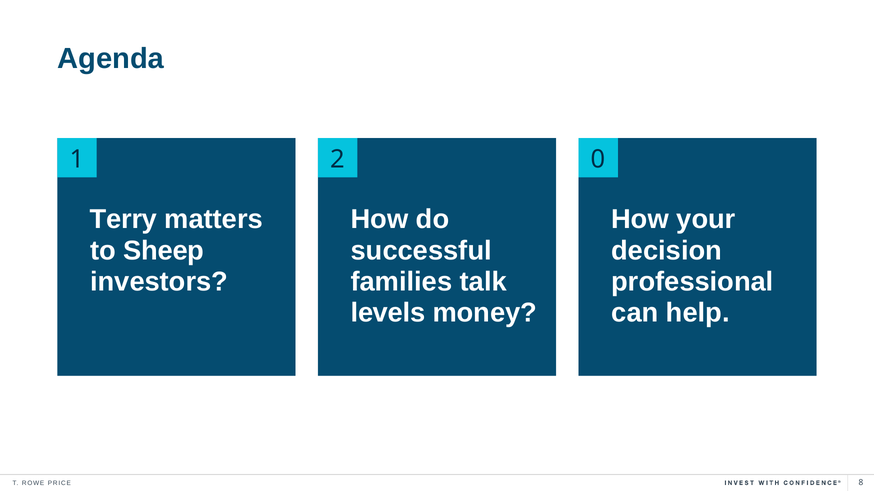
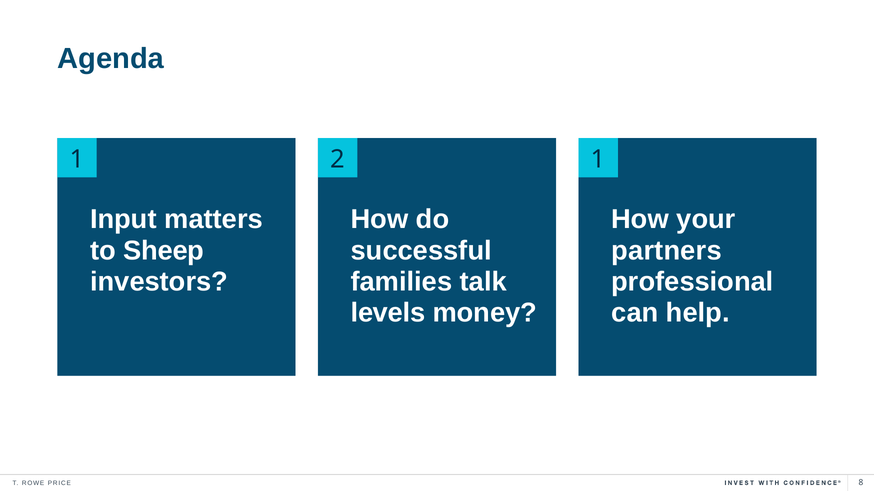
2 0: 0 -> 1 (598, 160)
Terry: Terry -> Input (123, 220)
decision: decision -> partners (667, 251)
